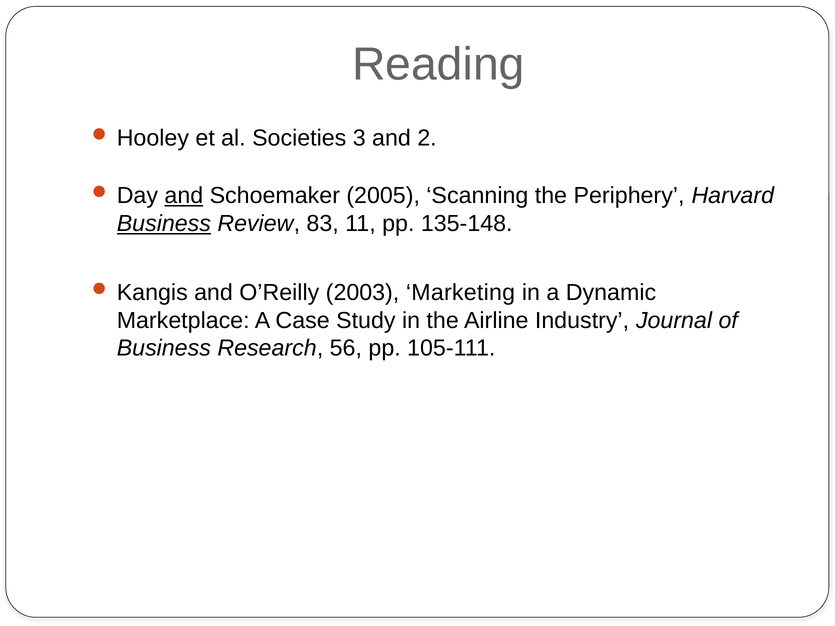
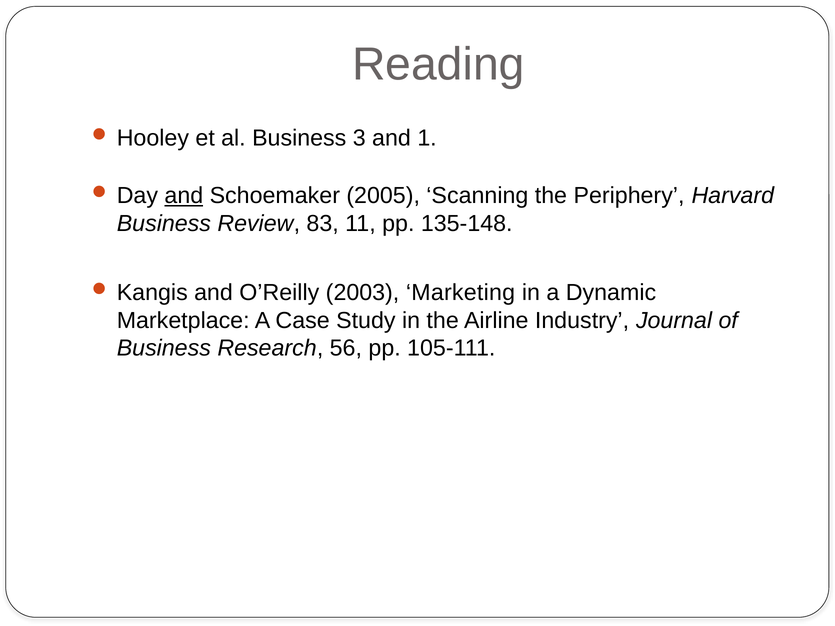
al Societies: Societies -> Business (299, 138)
2: 2 -> 1 (427, 138)
Business underline: present -> none (164, 224)
